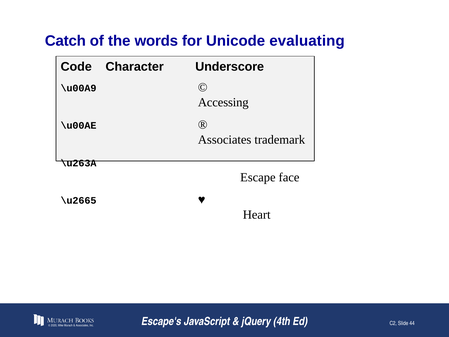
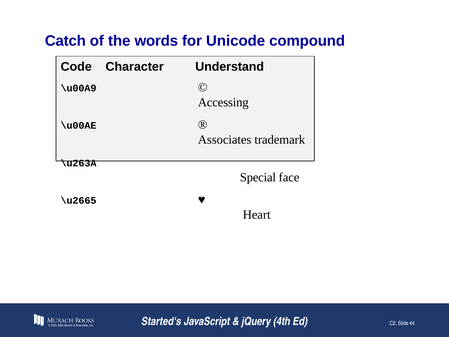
evaluating: evaluating -> compound (307, 41)
Underscore: Underscore -> Understand (230, 67)
Escape: Escape -> Special (258, 177)
Escape's: Escape's -> Started's (161, 321)
